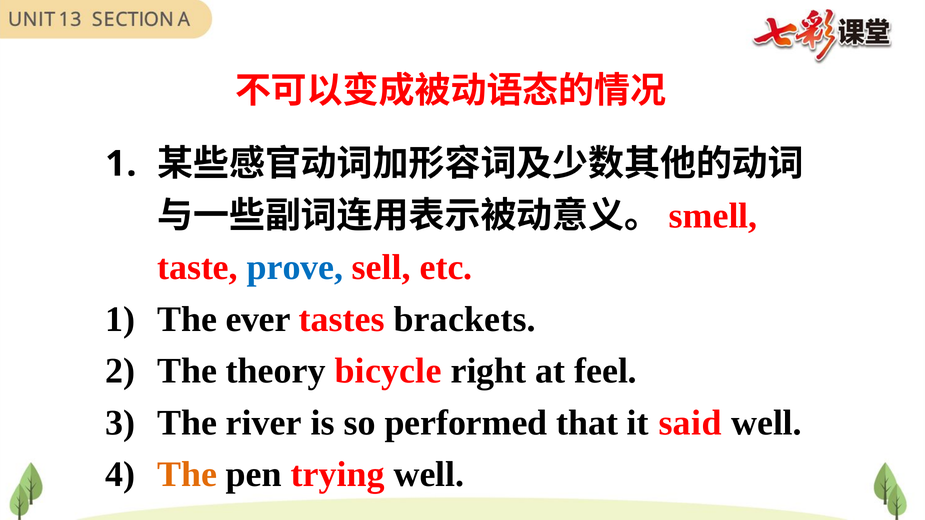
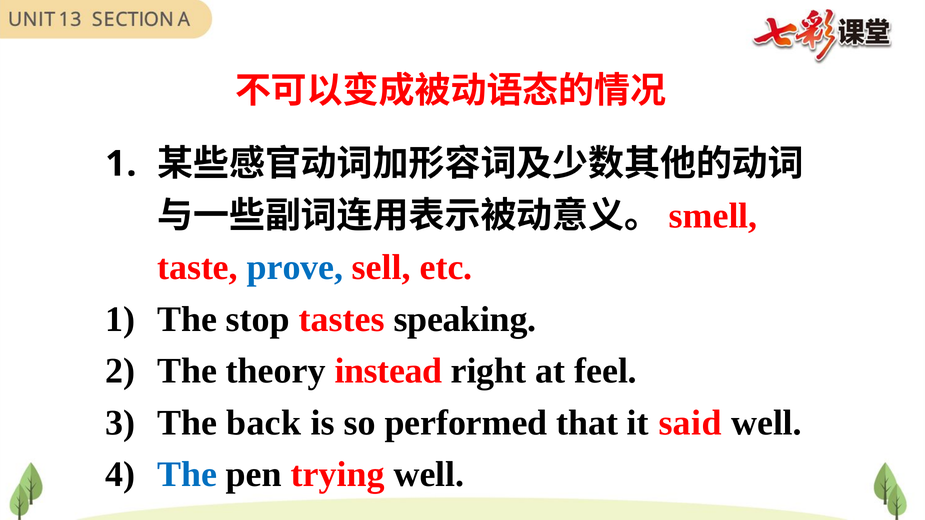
ever: ever -> stop (258, 319)
brackets: brackets -> speaking (465, 319)
bicycle: bicycle -> instead (388, 371)
river: river -> back (264, 423)
The colour: orange -> blue (187, 475)
